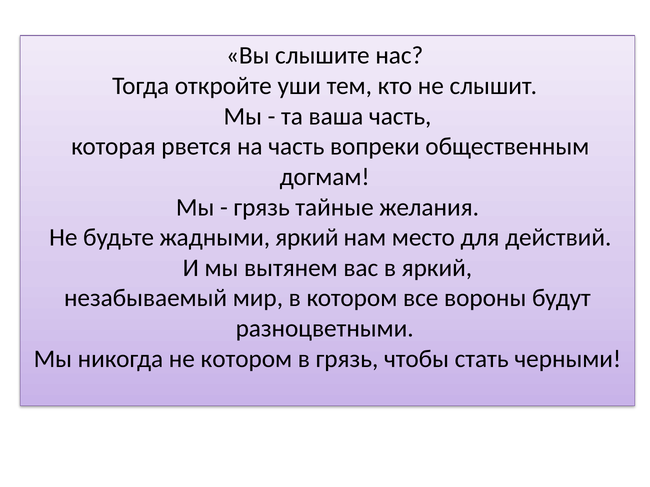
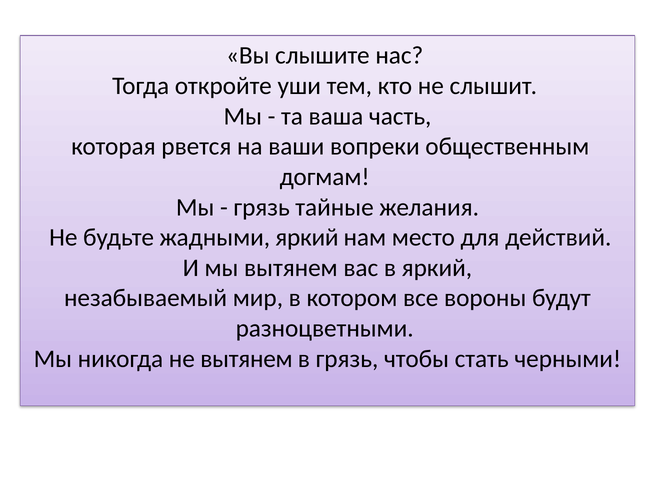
на часть: часть -> ваши (296, 147)
не котором: котором -> вытянем (246, 359)
